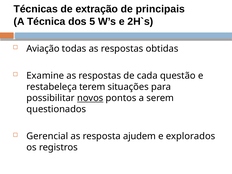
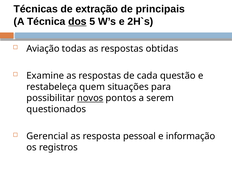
dos underline: none -> present (77, 21)
terem: terem -> quem (92, 87)
ajudem: ajudem -> pessoal (139, 136)
explorados: explorados -> informação (191, 136)
